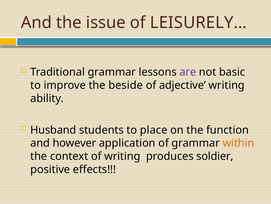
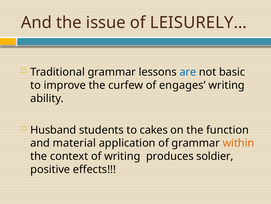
are colour: purple -> blue (188, 72)
beside: beside -> curfew (126, 85)
adjective: adjective -> engages (182, 85)
place: place -> cakes (154, 130)
however: however -> material (74, 143)
